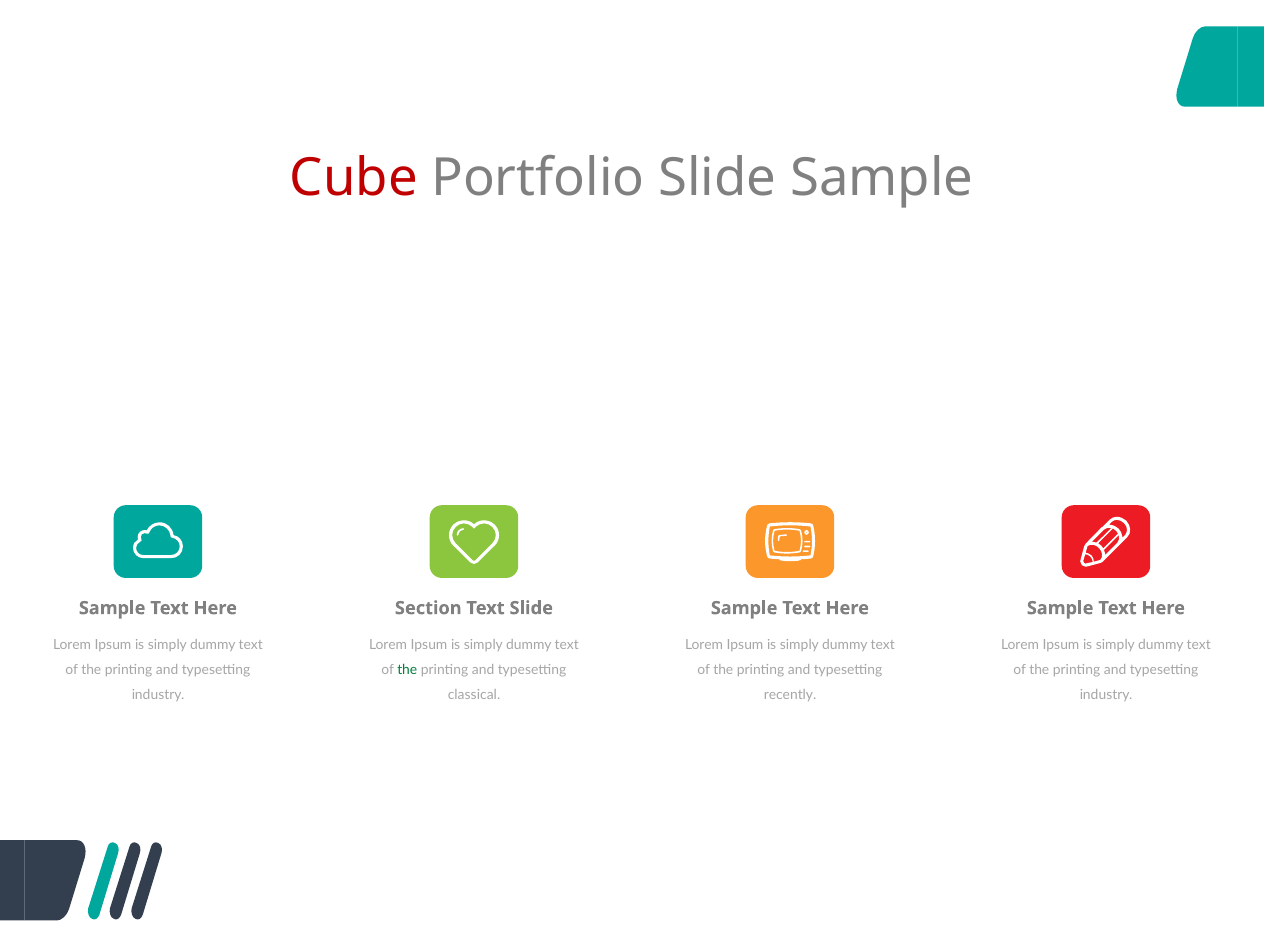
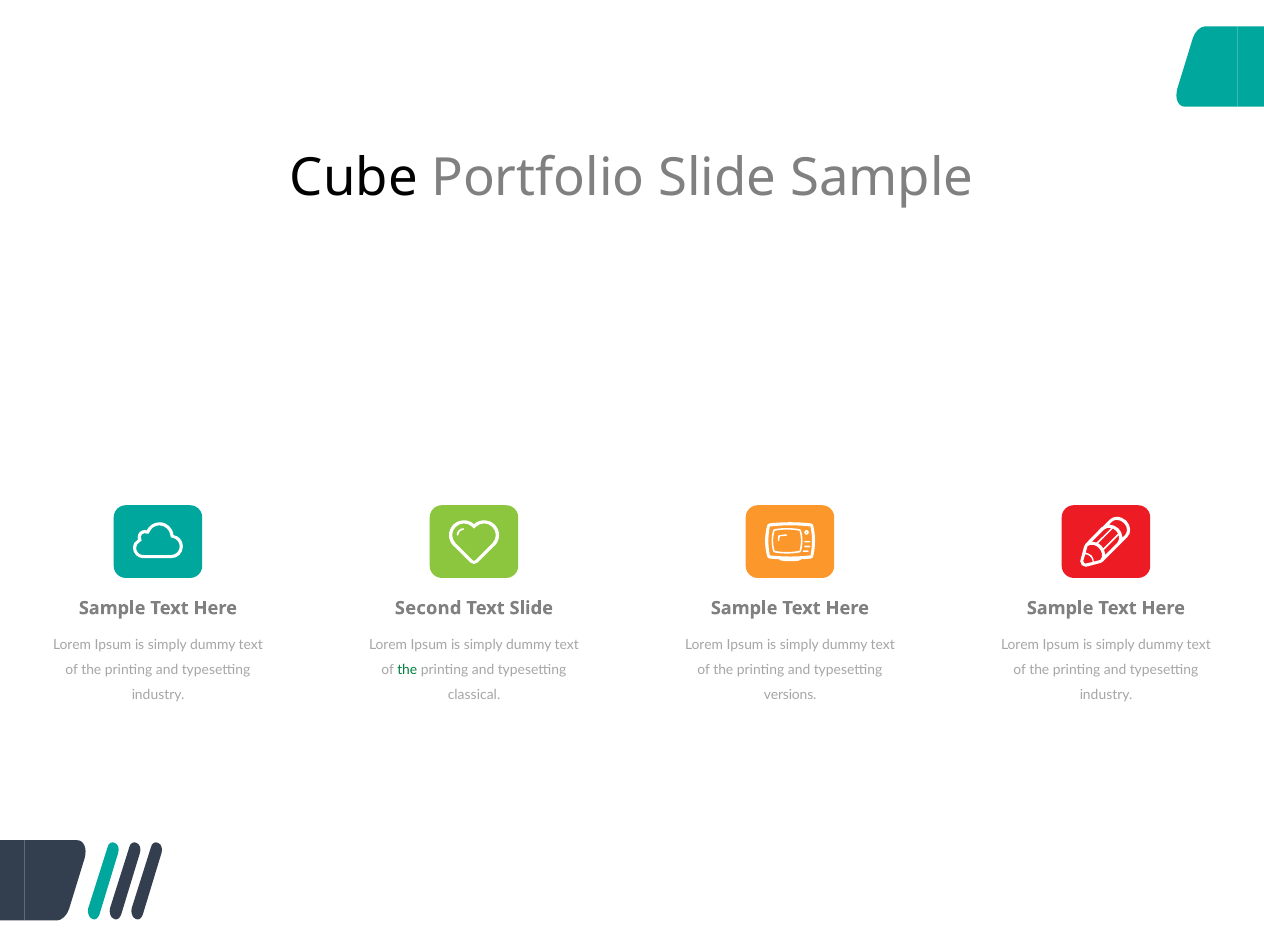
Cube colour: red -> black (354, 178)
Section: Section -> Second (428, 608)
recently: recently -> versions (790, 695)
